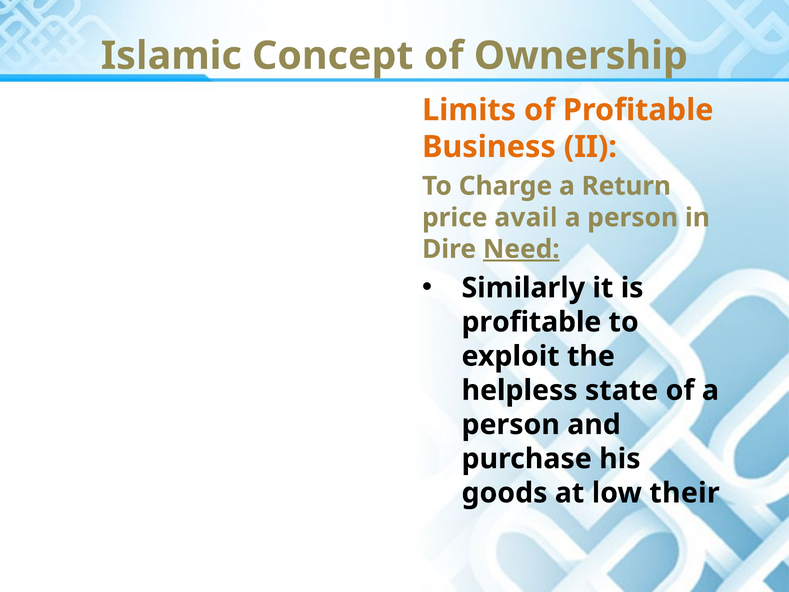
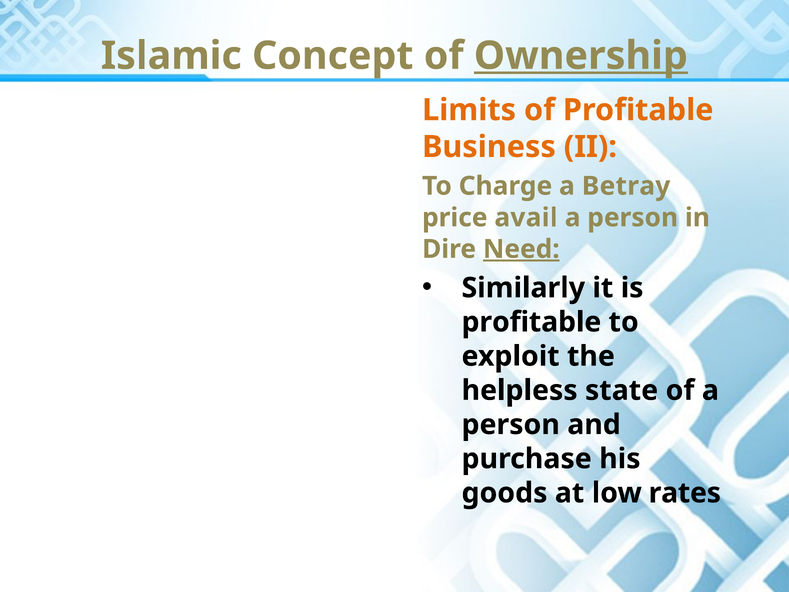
Ownership underline: none -> present (581, 56)
Return: Return -> Betray (626, 186)
their: their -> rates (685, 493)
